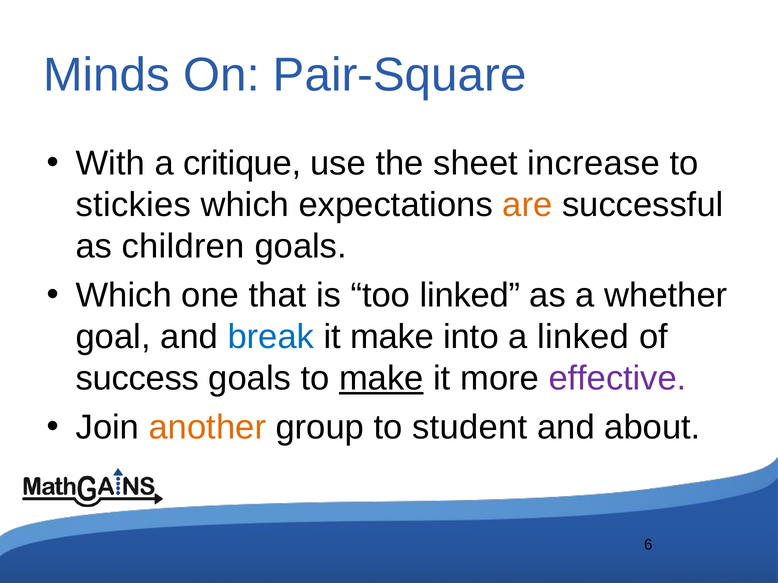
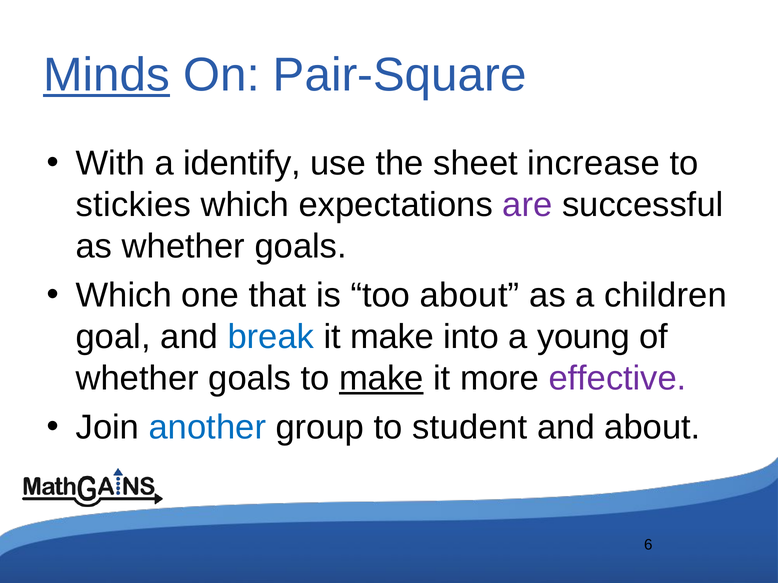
Minds underline: none -> present (107, 75)
critique: critique -> identify (242, 164)
are colour: orange -> purple (527, 205)
as children: children -> whether (183, 247)
too linked: linked -> about (470, 296)
whether: whether -> children (666, 296)
a linked: linked -> young (584, 337)
success: success -> whether (137, 379)
another colour: orange -> blue (207, 428)
